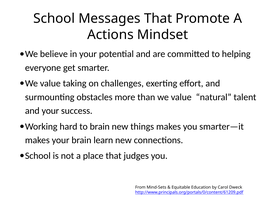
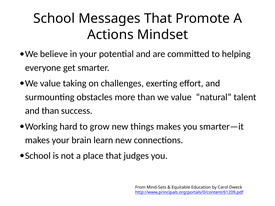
and your: your -> than (50, 111)
to brain: brain -> grow (100, 127)
